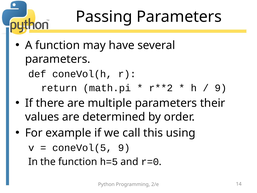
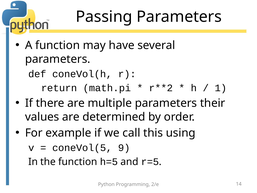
9: 9 -> 1 (221, 88)
r=0: r=0 -> r=5 (150, 162)
